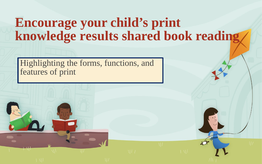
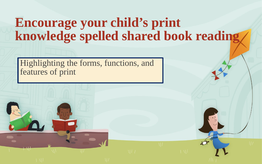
results: results -> spelled (99, 36)
